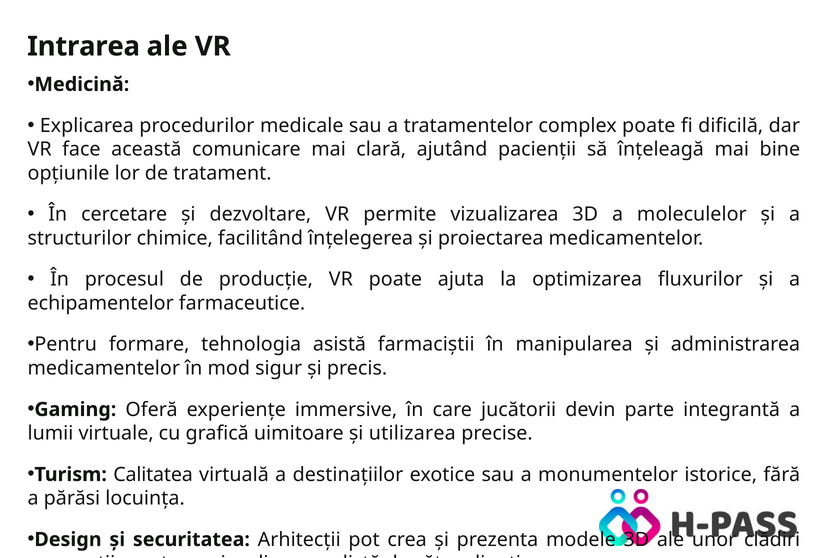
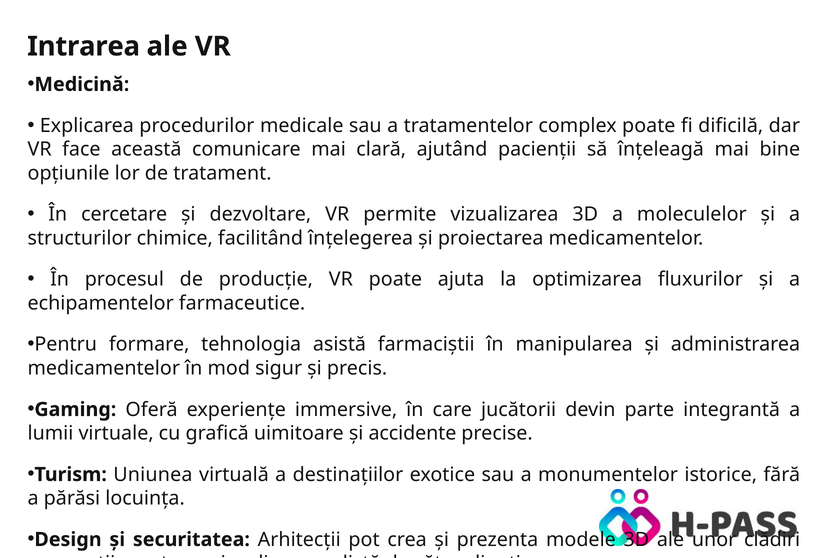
utilizarea: utilizarea -> accidente (412, 433)
Calitatea: Calitatea -> Uniunea (153, 474)
